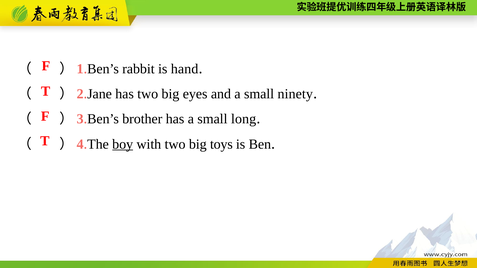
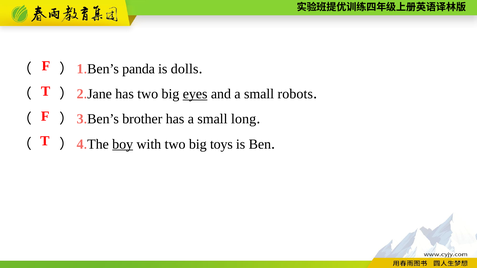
rabbit: rabbit -> panda (139, 69)
hand: hand -> dolls (185, 69)
eyes underline: none -> present (195, 94)
ninety: ninety -> robots (295, 94)
